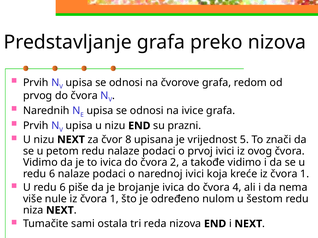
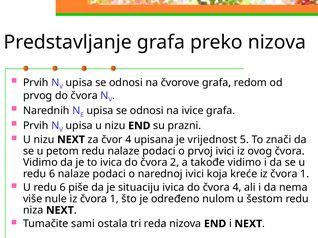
čvor 8: 8 -> 4 (128, 140)
brojanje: brojanje -> situaciju (139, 188)
